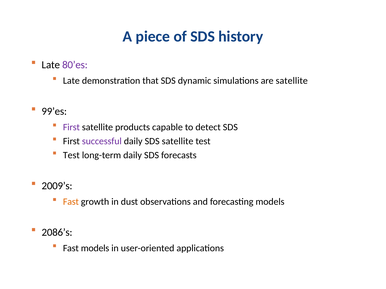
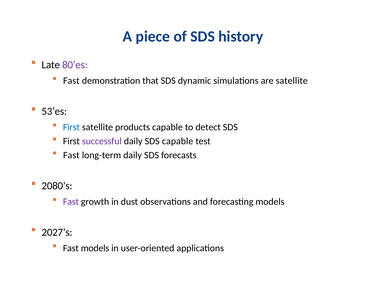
Late: Late -> Fast (71, 81)
99’es: 99’es -> 53’es (54, 111)
First colour: purple -> blue (71, 127)
SDS satellite: satellite -> capable (178, 141)
Test: Test -> Fast (71, 155)
2009’s: 2009’s -> 2080’s (57, 186)
Fast colour: orange -> purple (71, 202)
2086’s: 2086’s -> 2027’s (57, 233)
